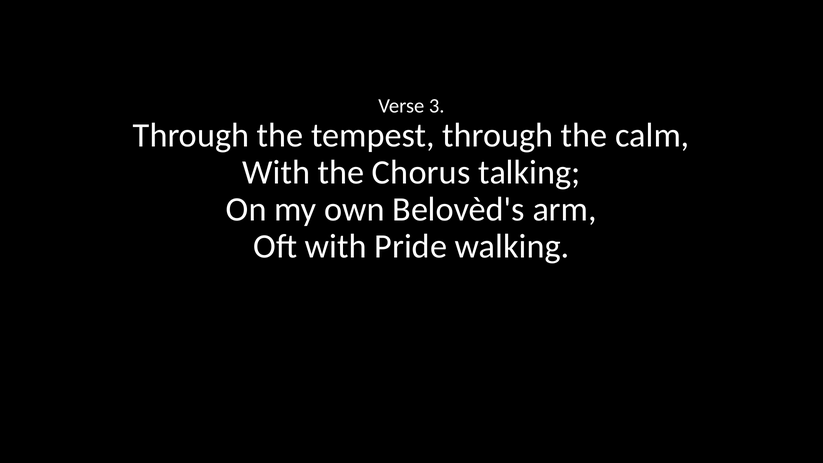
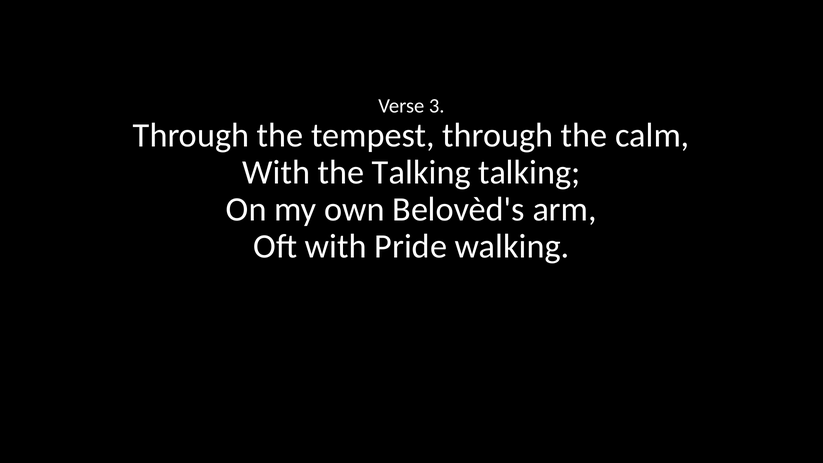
the Chorus: Chorus -> Talking (421, 173)
